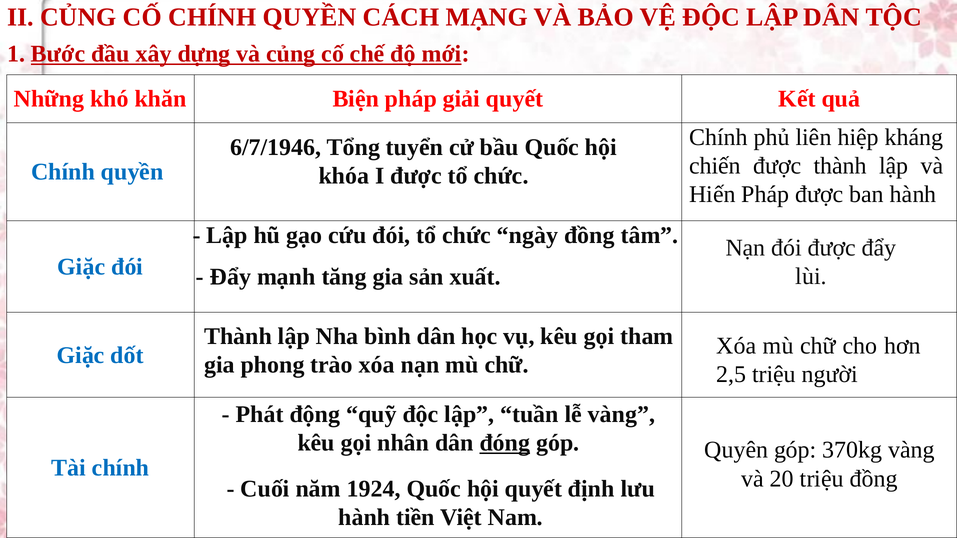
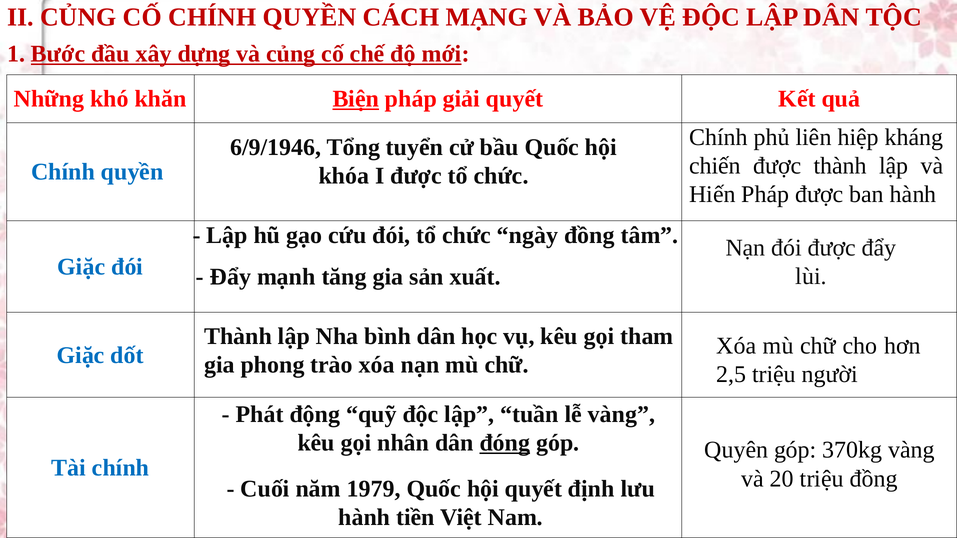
Biện underline: none -> present (356, 99)
6/7/1946: 6/7/1946 -> 6/9/1946 (276, 147)
1924: 1924 -> 1979 (374, 489)
